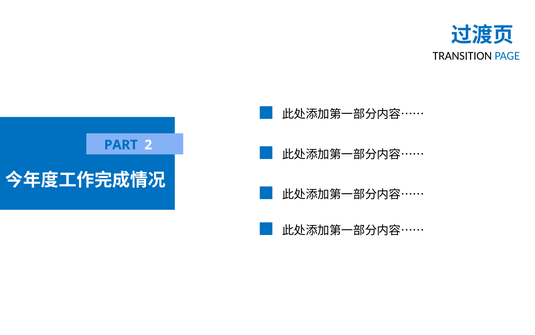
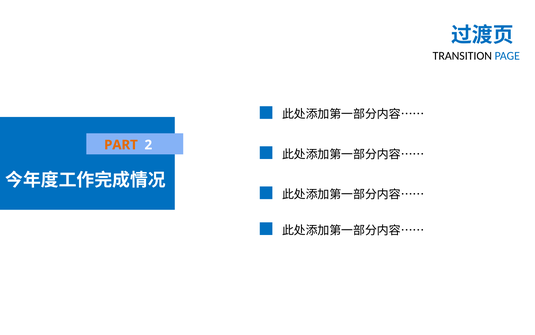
PART colour: blue -> orange (121, 145)
